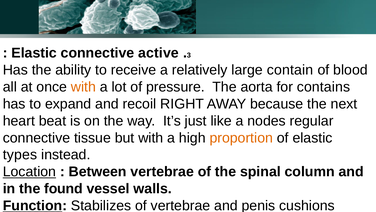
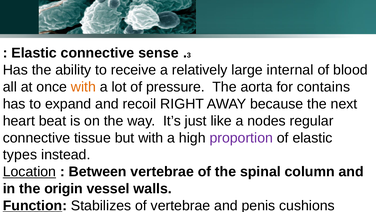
active: active -> sense (159, 53)
contain: contain -> internal (290, 70)
proportion colour: orange -> purple (241, 138)
found: found -> origin (63, 188)
